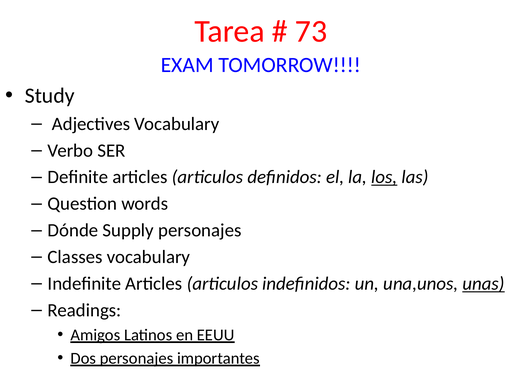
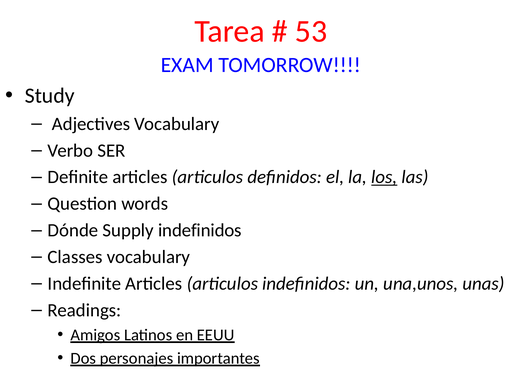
73: 73 -> 53 (311, 31)
Supply personajes: personajes -> indefinidos (200, 231)
unas underline: present -> none (483, 284)
